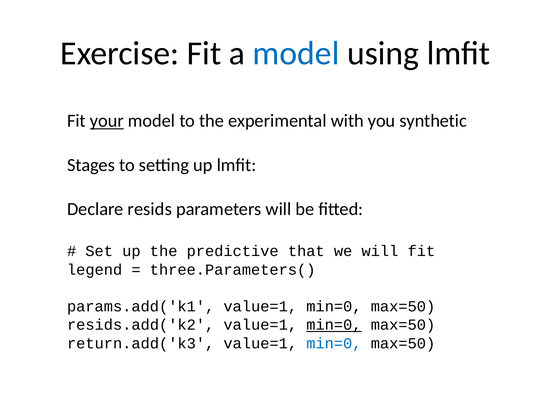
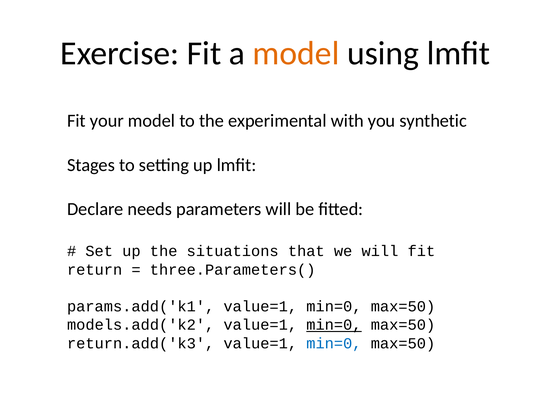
model colour: blue -> orange (296, 53)
your underline: present -> none (107, 121)
resids: resids -> needs (150, 209)
predictive: predictive -> situations (233, 251)
legend: legend -> return (95, 269)
resids.add('k2: resids.add('k2 -> models.add('k2 (141, 324)
